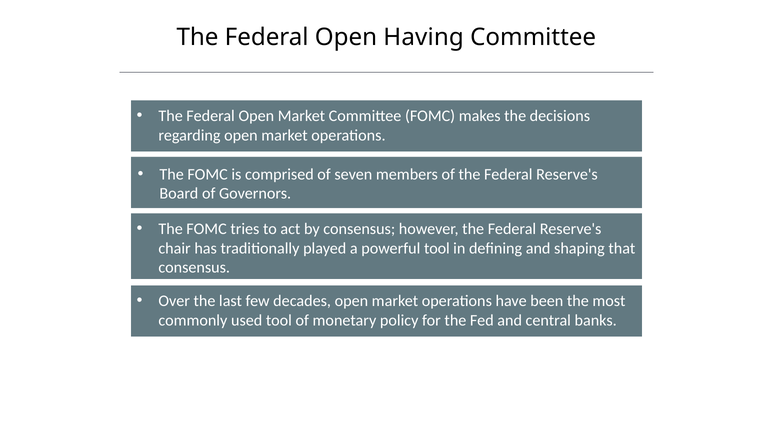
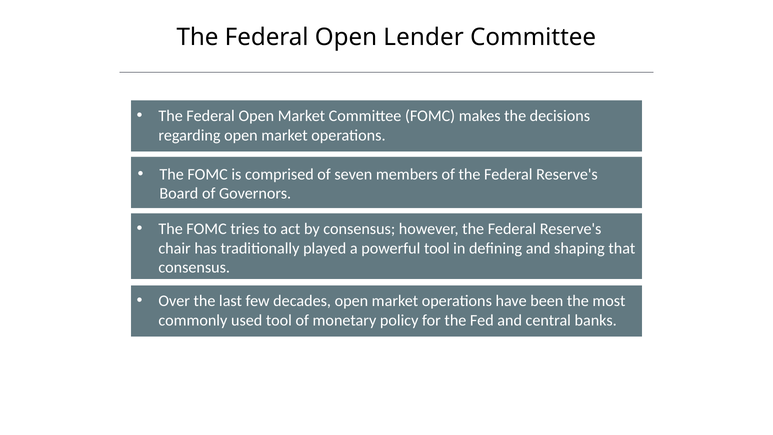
Having: Having -> Lender (424, 37)
